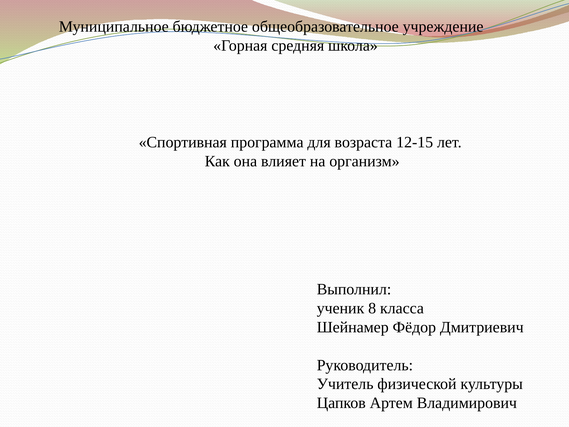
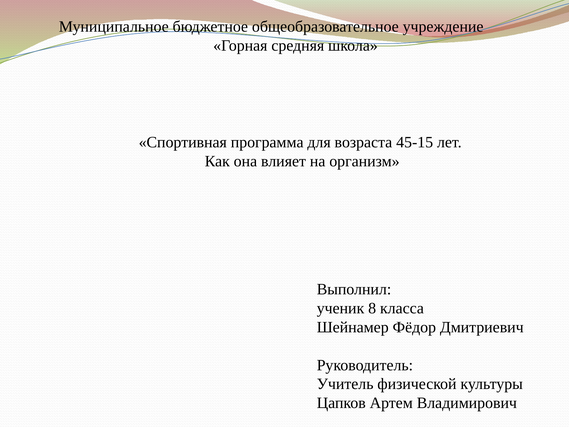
12-15: 12-15 -> 45-15 (415, 142)
